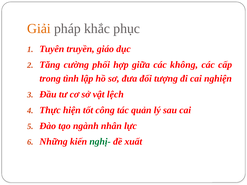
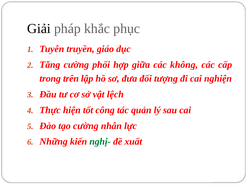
Giải colour: orange -> black (39, 29)
tình: tình -> trên (71, 79)
tạo ngành: ngành -> cường (86, 126)
